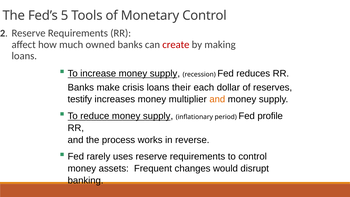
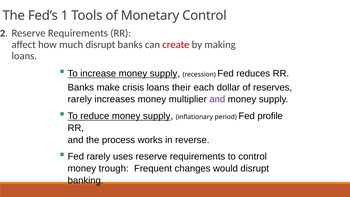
5: 5 -> 1 (65, 16)
much owned: owned -> disrupt (100, 44)
testify: testify -> rarely (80, 99)
and colour: orange -> purple (217, 99)
assets: assets -> trough (114, 168)
